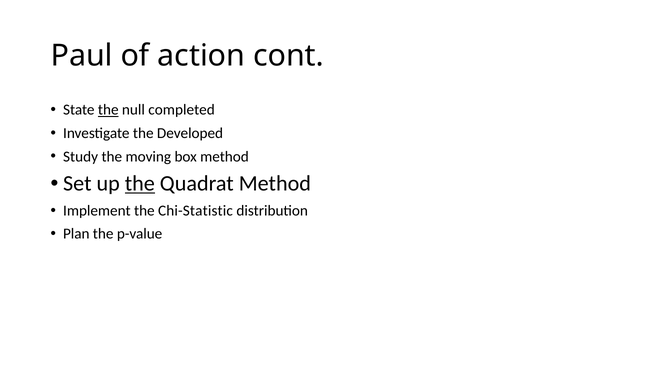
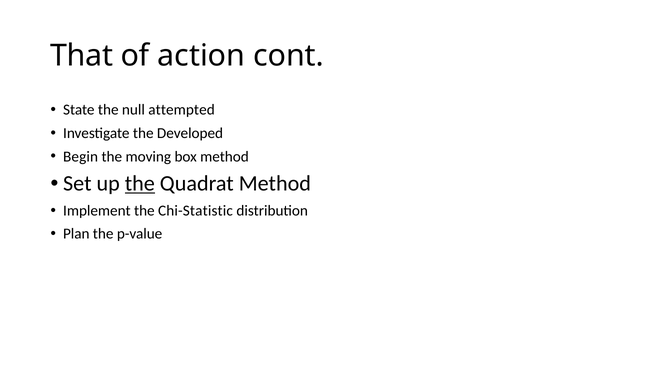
Paul: Paul -> That (82, 56)
the underline: present -> none (108, 110)
completed: completed -> attempted (182, 110)
Study: Study -> Begin (81, 157)
